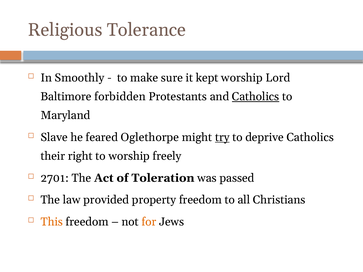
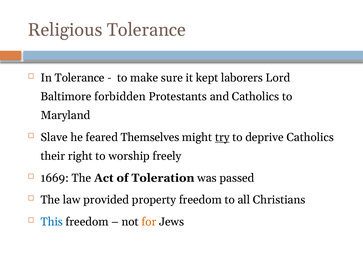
In Smoothly: Smoothly -> Tolerance (80, 78)
kept worship: worship -> laborers (242, 78)
Catholics underline: present -> none (256, 97)
Oglethorpe: Oglethorpe -> Themselves (150, 137)
2701: 2701 -> 1669 (55, 178)
This colour: orange -> blue (52, 222)
